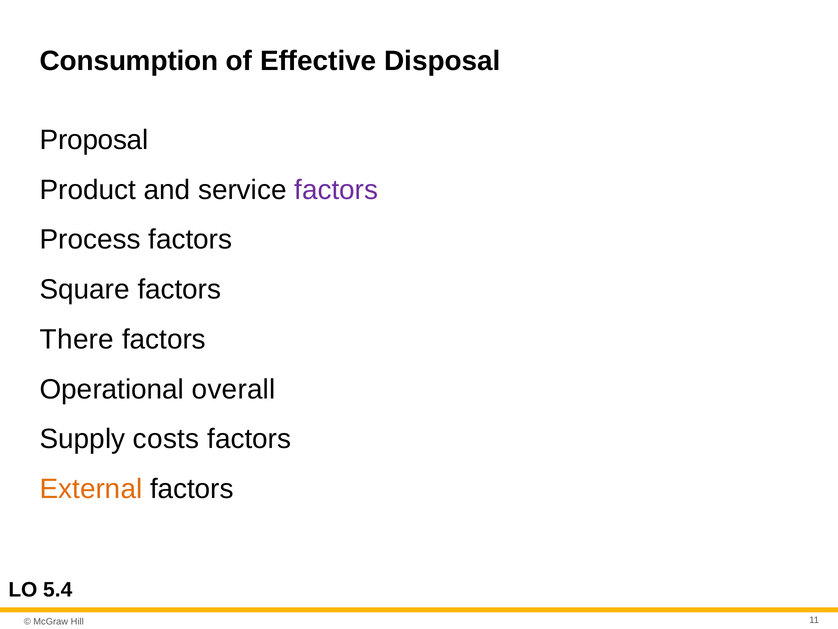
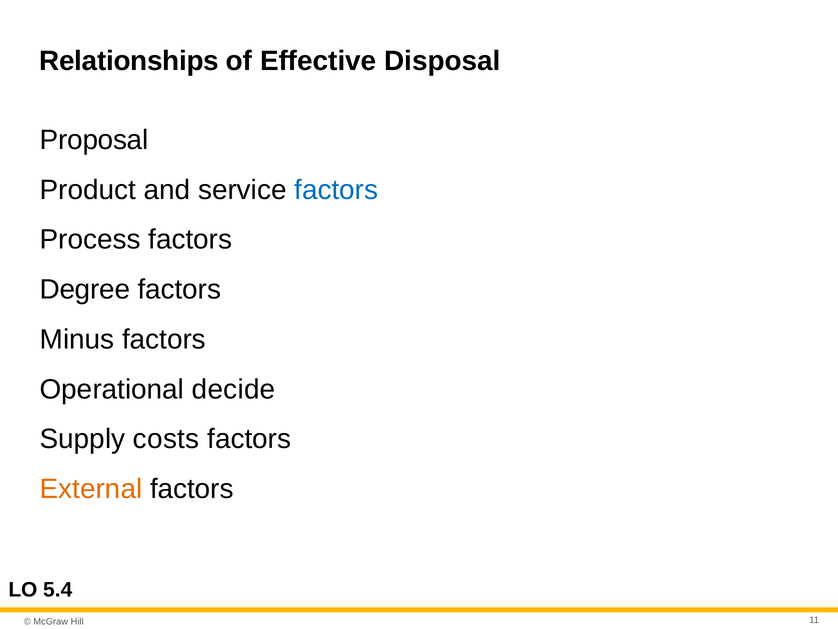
Consumption: Consumption -> Relationships (129, 61)
factors colour: purple -> blue (336, 190)
Square: Square -> Degree (85, 289)
There: There -> Minus (77, 339)
overall: overall -> decide (234, 389)
